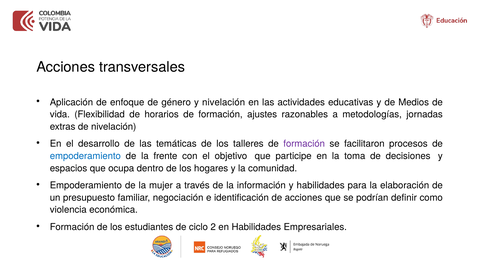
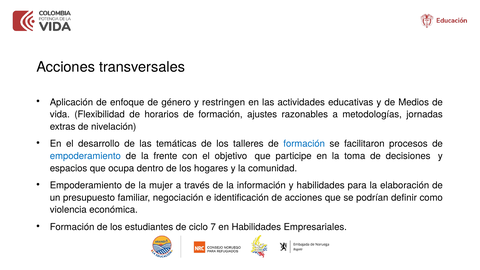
y nivelación: nivelación -> restringen (224, 102)
formación colour: purple -> blue (304, 144)
2: 2 -> 7 (213, 227)
